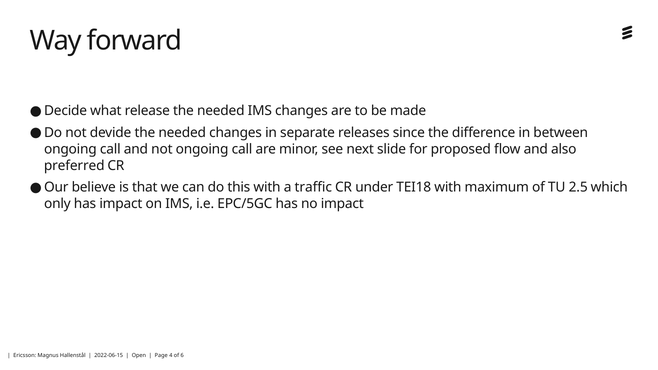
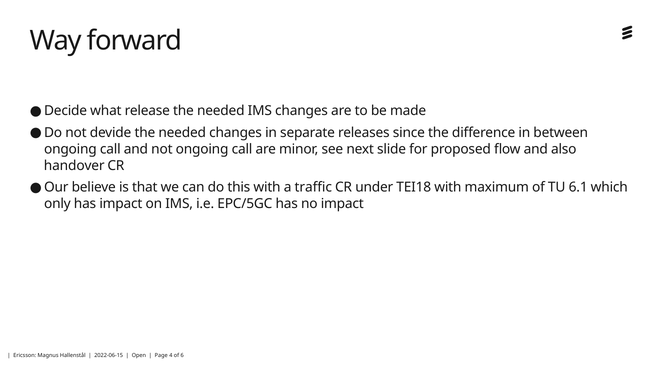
preferred: preferred -> handover (74, 166)
2.5: 2.5 -> 6.1 (578, 187)
